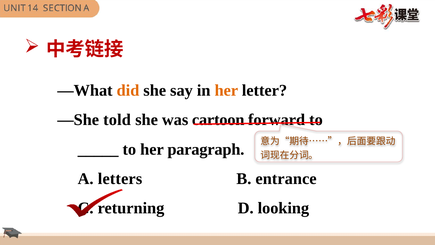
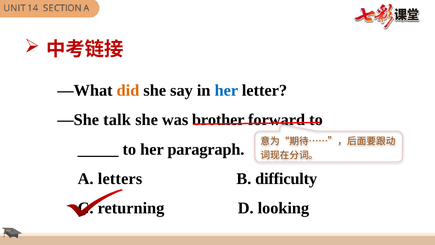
her colour: orange -> blue (226, 90)
told: told -> talk (117, 120)
cartoon: cartoon -> brother (218, 120)
entrance: entrance -> difficulty (286, 179)
